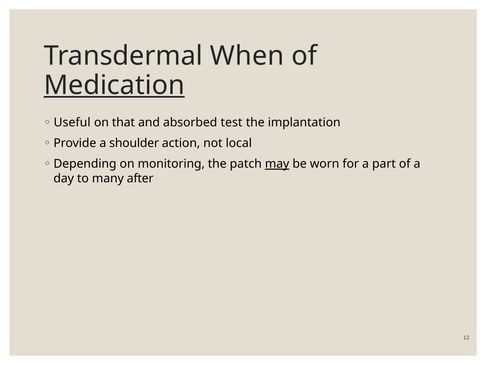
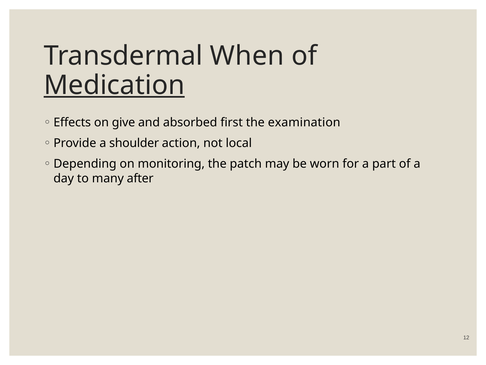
Useful: Useful -> Effects (72, 122)
that: that -> give (124, 122)
test: test -> first (232, 122)
implantation: implantation -> examination (304, 122)
may underline: present -> none (277, 164)
